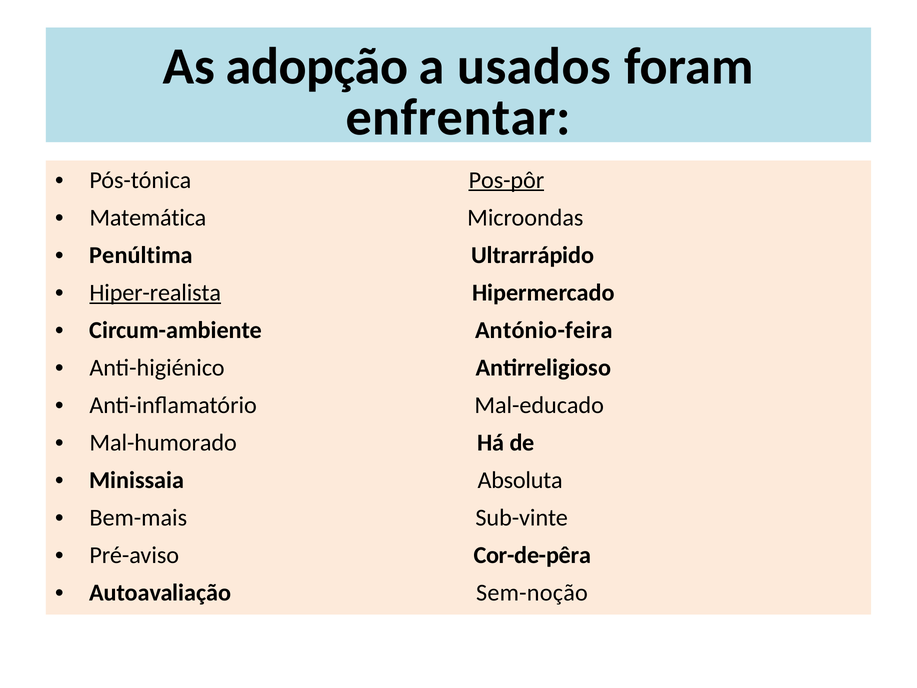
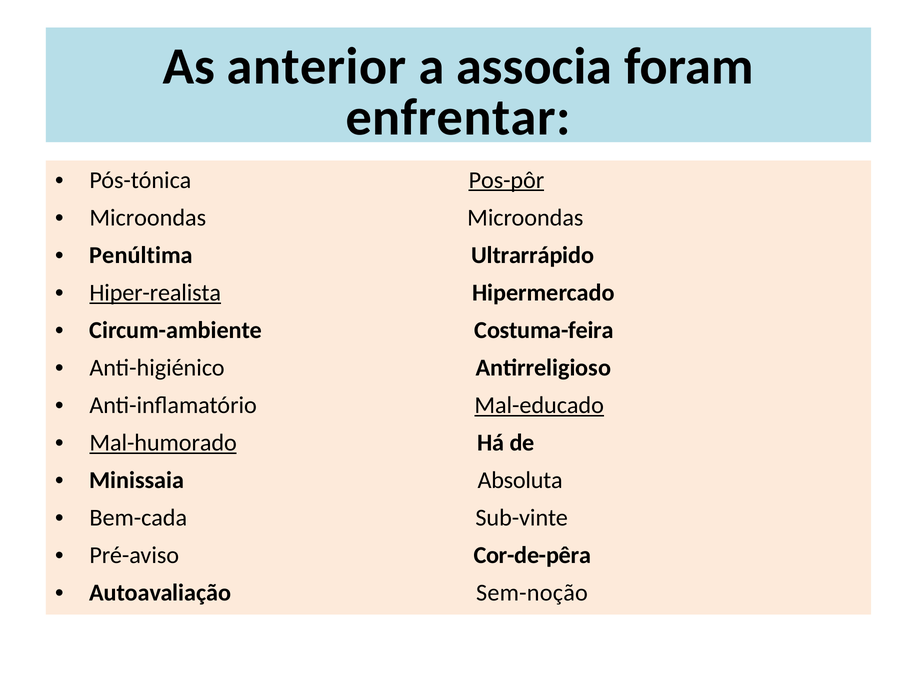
adopção: adopção -> anterior (317, 66)
usados: usados -> associa (534, 66)
Matemática: Matemática -> Microondas (148, 218)
António-feira: António-feira -> Costuma-feira (544, 330)
Mal-educado underline: none -> present (539, 405)
Mal-humorado underline: none -> present (163, 443)
Bem-mais: Bem-mais -> Bem-cada (138, 518)
